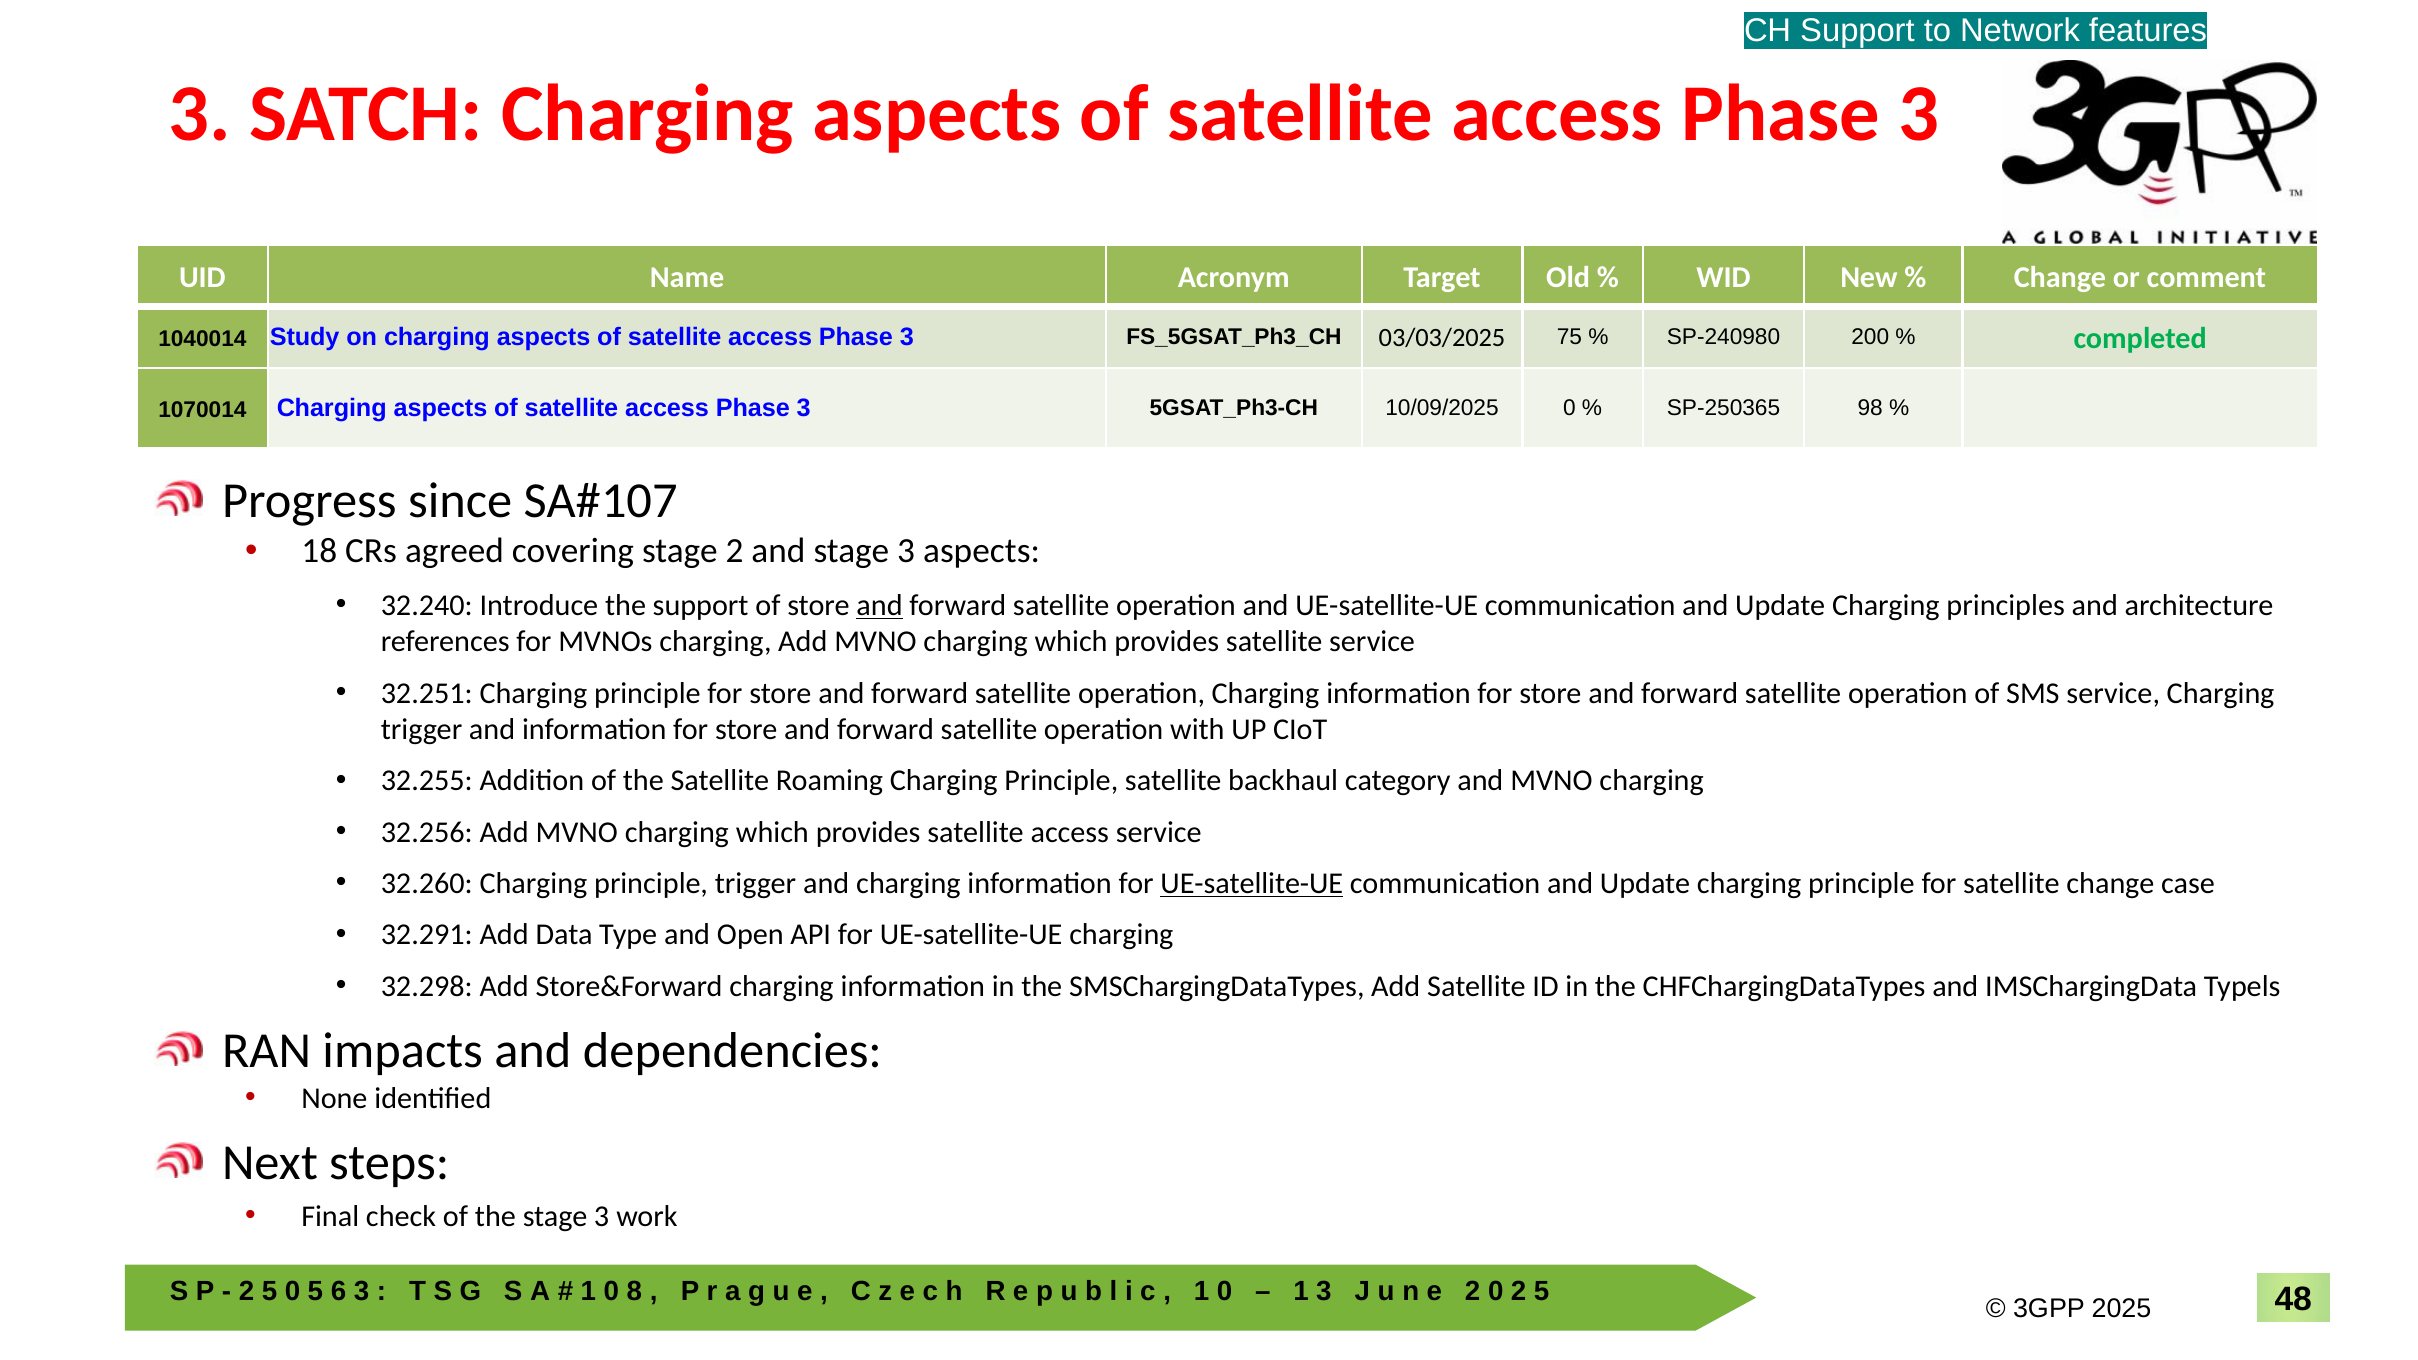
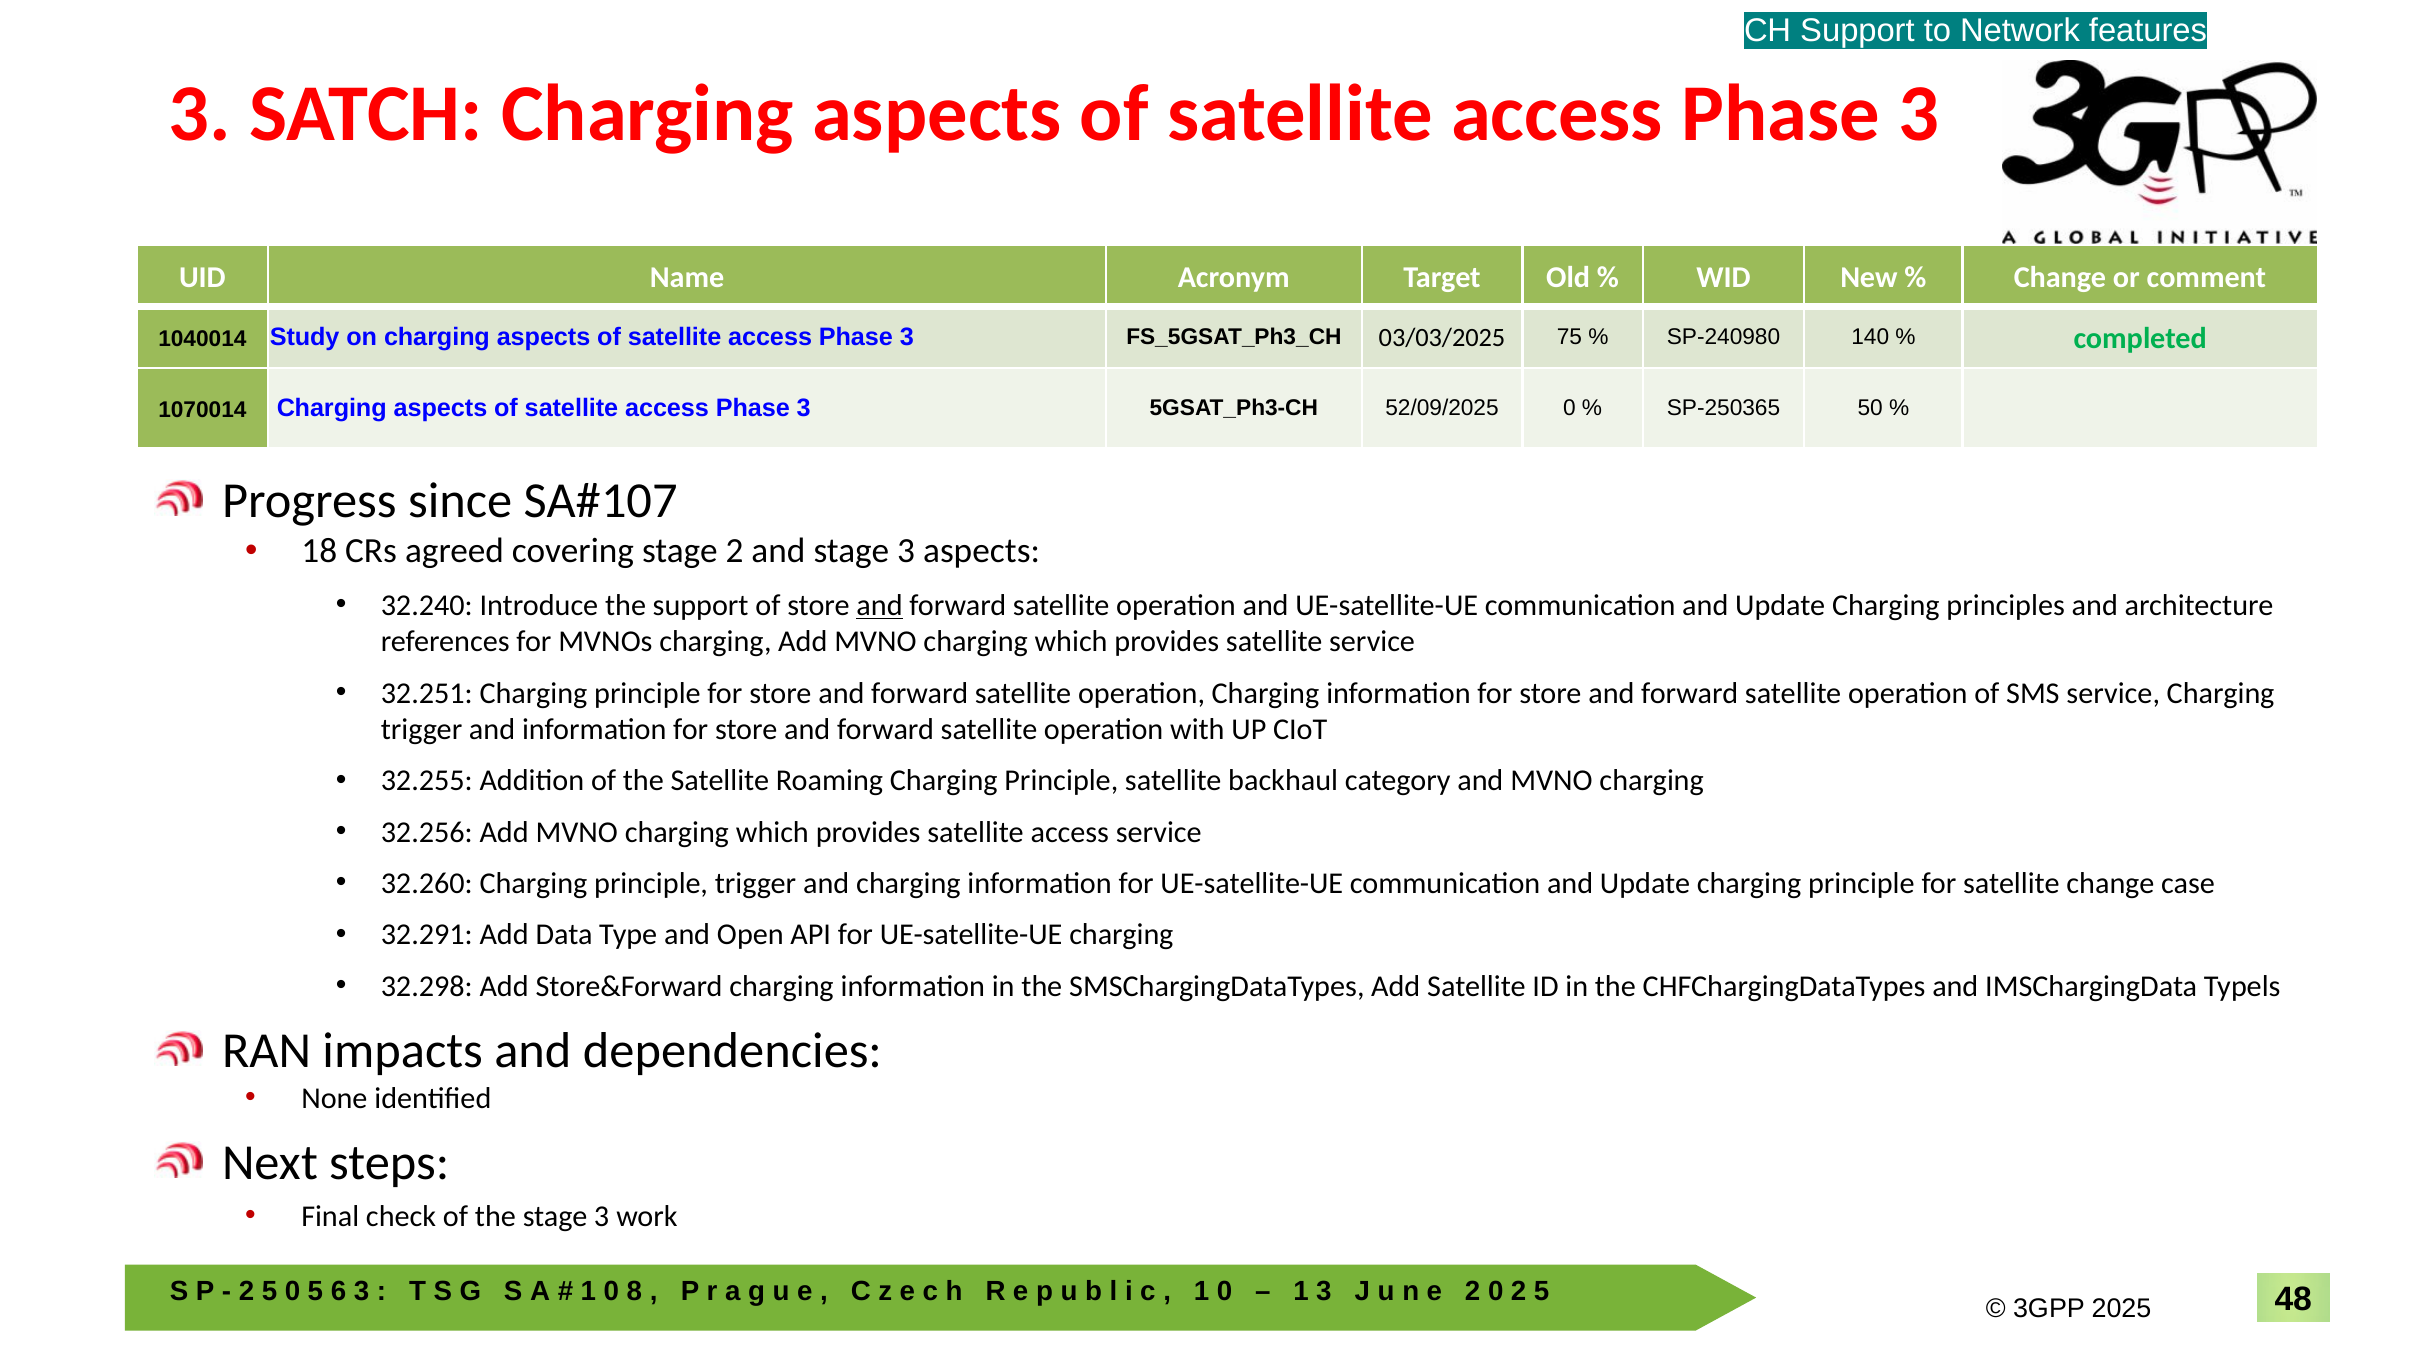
200: 200 -> 140 (1870, 337)
10/09/2025: 10/09/2025 -> 52/09/2025 (1442, 408)
98: 98 -> 50 (1870, 408)
UE-satellite-UE underline: present -> none (1252, 884)
